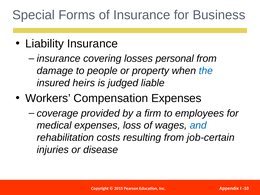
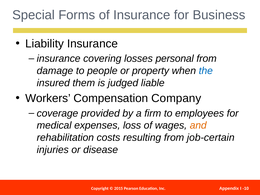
heirs: heirs -> them (84, 83)
Compensation Expenses: Expenses -> Company (176, 98)
and colour: blue -> orange (198, 125)
